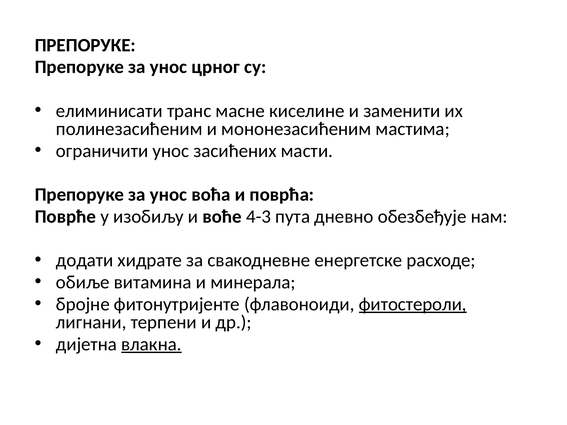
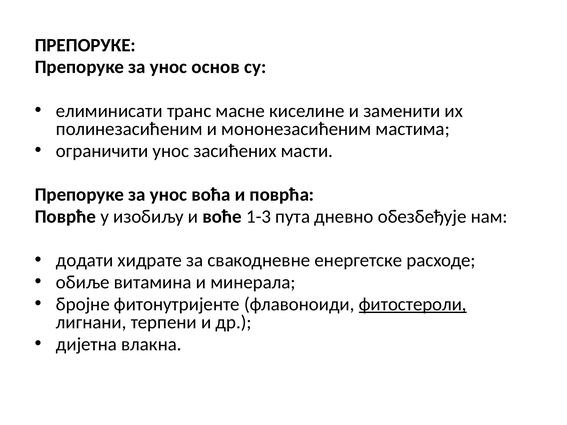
црног: црног -> основ (216, 67)
4-3: 4-3 -> 1-3 (259, 217)
влакна underline: present -> none (151, 344)
